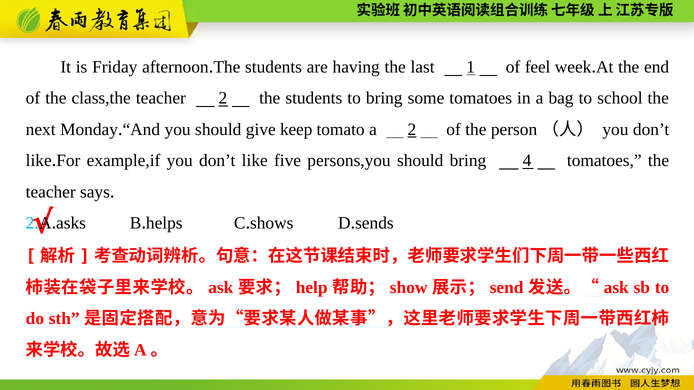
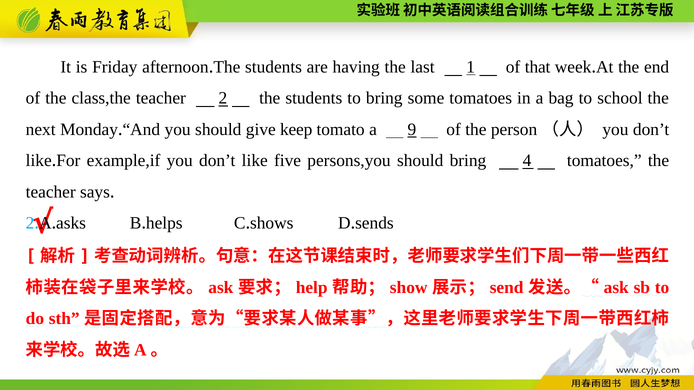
feel: feel -> that (538, 67)
a 2: 2 -> 9 (412, 130)
